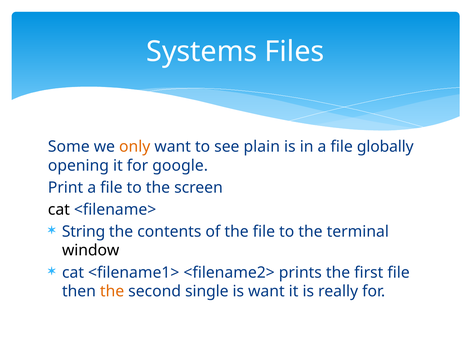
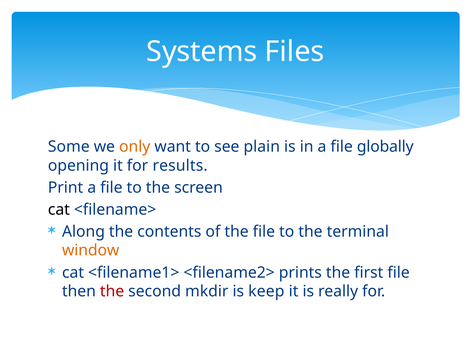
google: google -> results (180, 165)
String: String -> Along (83, 231)
window colour: black -> orange (91, 250)
the colour: orange -> red (112, 291)
single: single -> mkdir (207, 291)
is want: want -> keep (266, 291)
